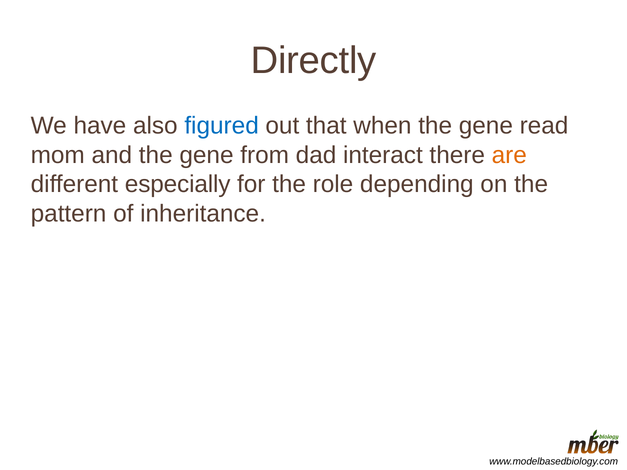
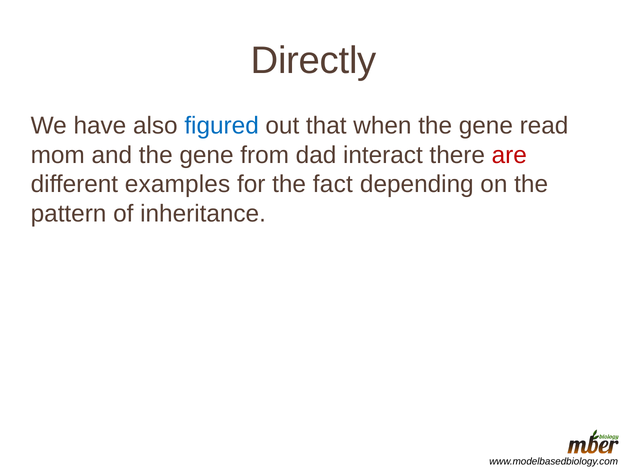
are colour: orange -> red (509, 155)
especially: especially -> examples (178, 184)
role: role -> fact (333, 184)
